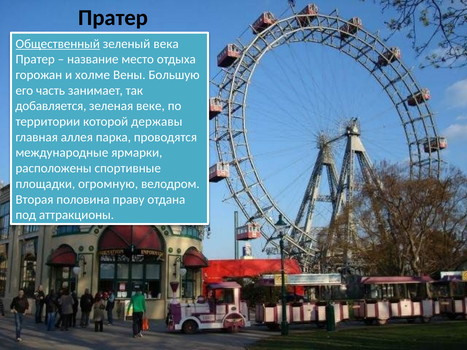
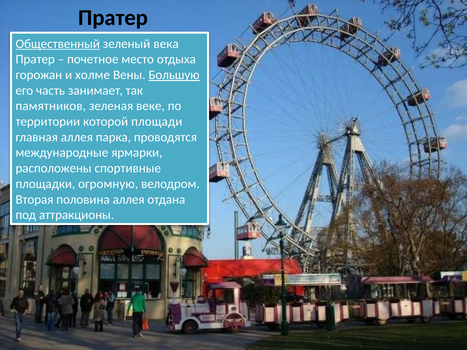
название: название -> почетное (93, 59)
Большую underline: none -> present (174, 75)
добавляется: добавляется -> памятников (51, 106)
державы: державы -> площади (157, 122)
половина праву: праву -> аллея (129, 200)
